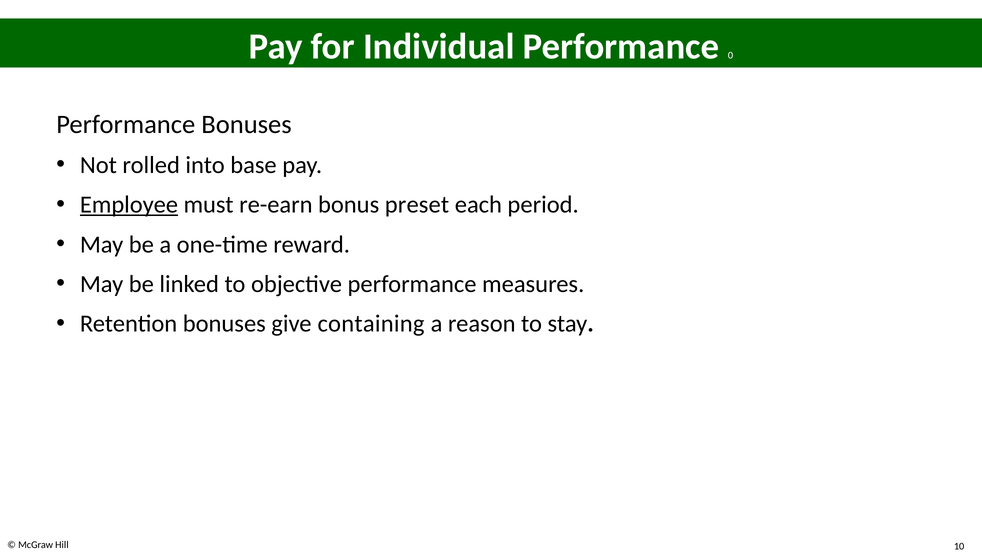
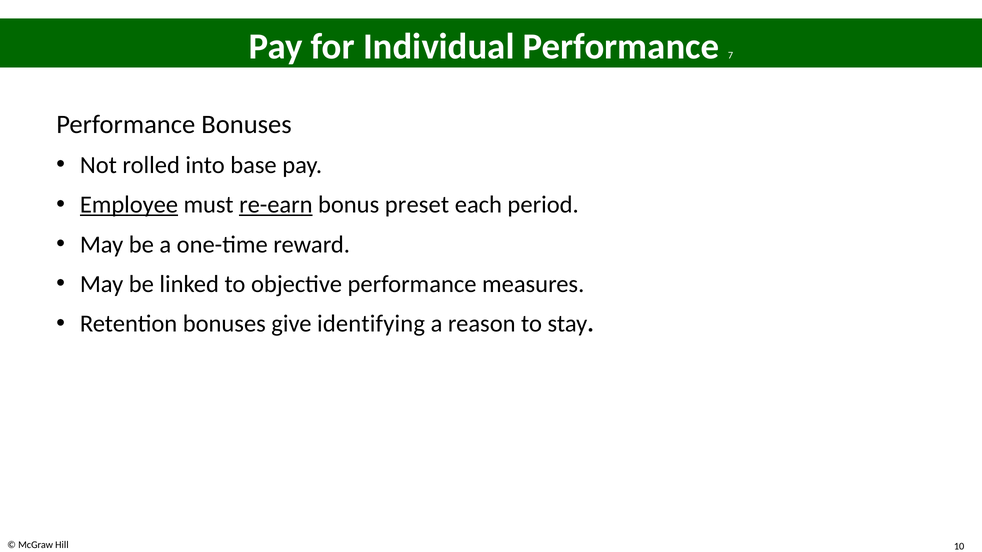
0: 0 -> 7 (731, 55)
re-earn underline: none -> present (276, 205)
containing: containing -> identifying (371, 324)
